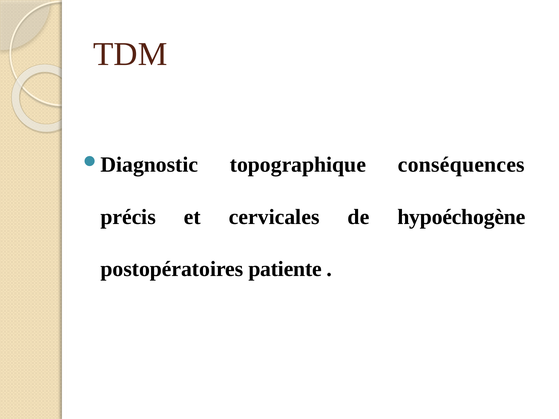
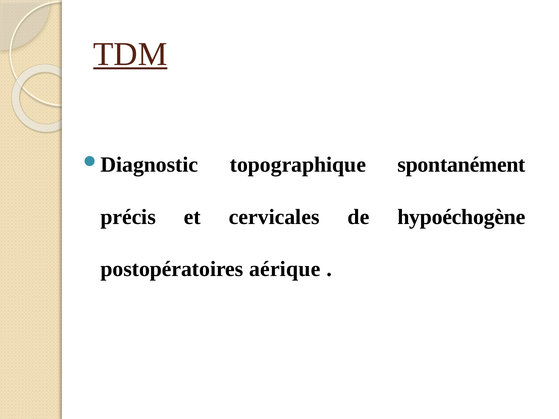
TDM underline: none -> present (130, 54)
conséquences: conséquences -> spontanément (462, 165)
patiente: patiente -> aérique (285, 269)
